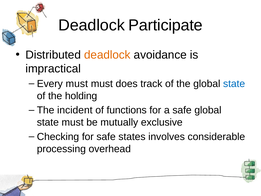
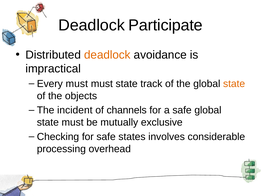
must does: does -> state (127, 84)
state colour: blue -> orange (234, 84)
holding: holding -> objects (81, 96)
functions: functions -> channels (127, 110)
